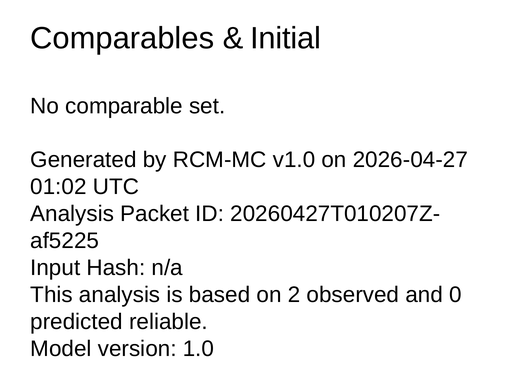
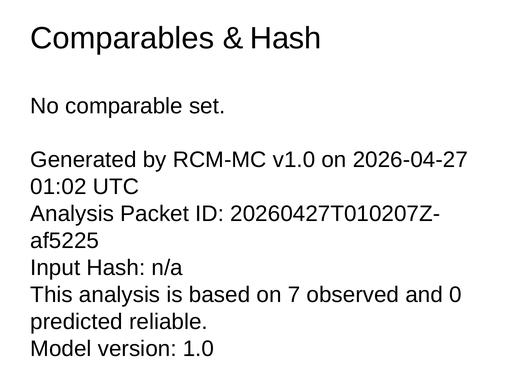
Initial: Initial -> Hash (286, 38)
2: 2 -> 7 (294, 295)
